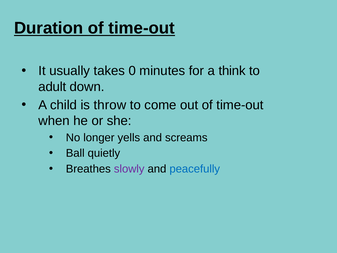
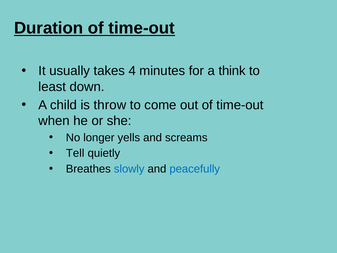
0: 0 -> 4 (132, 71)
adult: adult -> least (52, 87)
Ball: Ball -> Tell (75, 153)
slowly colour: purple -> blue (129, 169)
